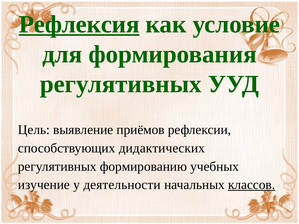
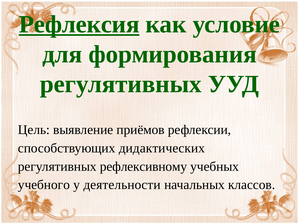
формированию: формированию -> рефлексивному (144, 167)
изучение: изучение -> учебного (44, 185)
классов underline: present -> none (252, 185)
